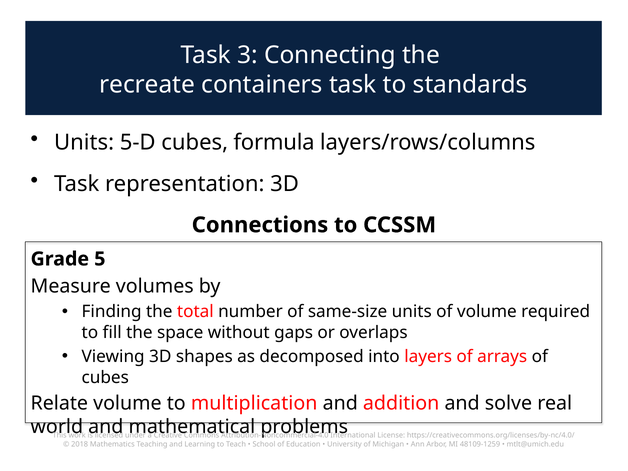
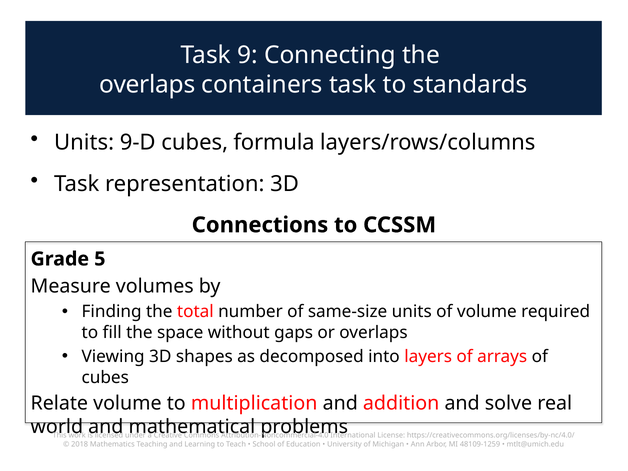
3: 3 -> 9 (248, 55)
recreate: recreate -> overlaps (147, 84)
5-D: 5-D -> 9-D (138, 143)
